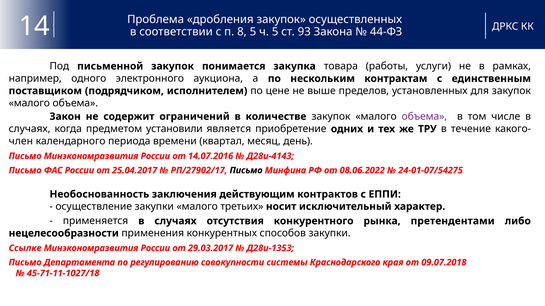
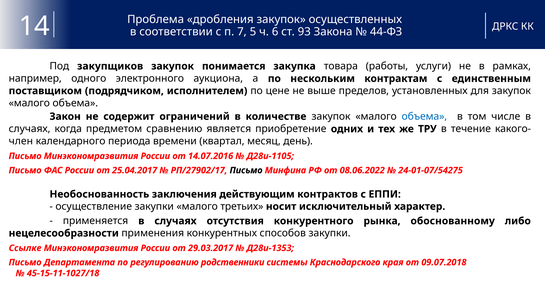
8: 8 -> 7 (242, 32)
ч 5: 5 -> 6 (275, 32)
письменной: письменной -> закупщиков (110, 66)
объема colour: purple -> blue (424, 117)
установили: установили -> сравнению (174, 129)
Д28и-4143: Д28и-4143 -> Д28и-1105 (270, 156)
претендентами: претендентами -> обоснованному (453, 221)
совокупности: совокупности -> родственники (233, 263)
45-71-11-1027/18: 45-71-11-1027/18 -> 45-15-11-1027/18 (63, 274)
